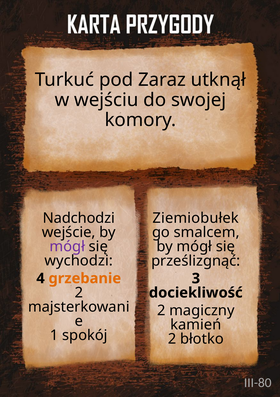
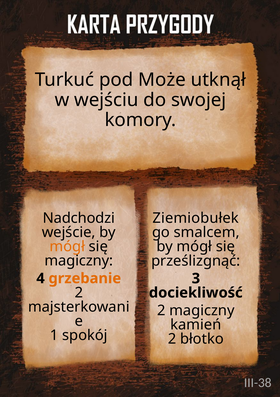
Zaraz: Zaraz -> Może (162, 80)
mógł colour: purple -> orange (67, 247)
wychodzi: wychodzi -> magiczny (79, 261)
III-80: III-80 -> III-38 (258, 383)
